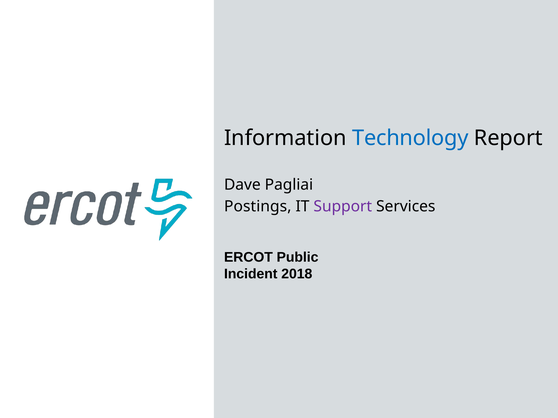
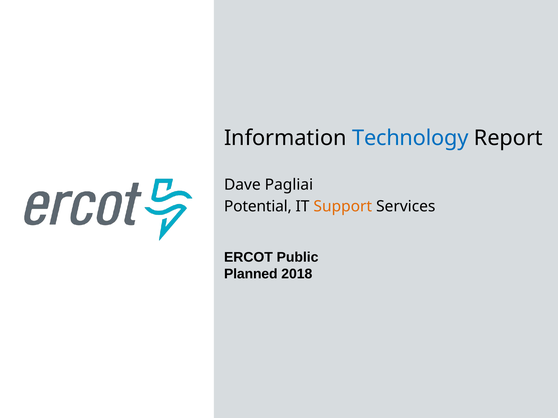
Postings: Postings -> Potential (258, 207)
Support colour: purple -> orange (343, 207)
Incident: Incident -> Planned (251, 274)
